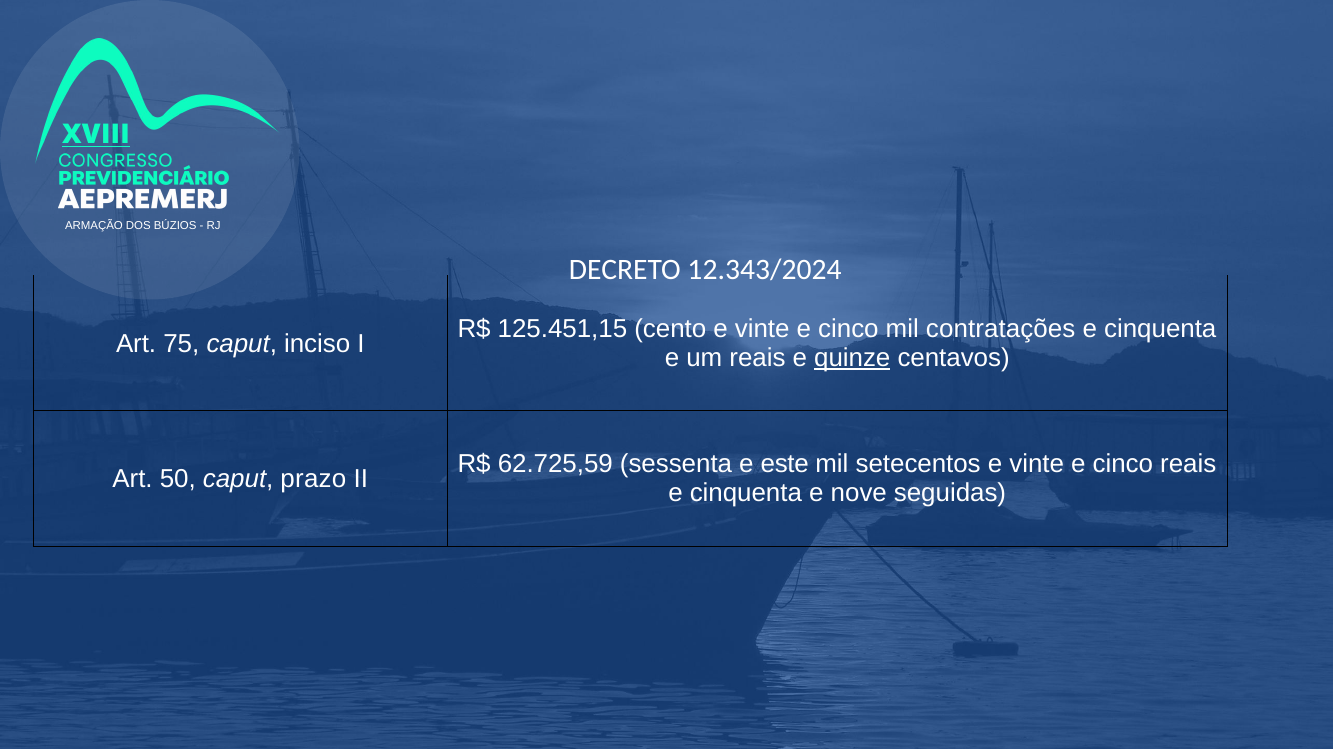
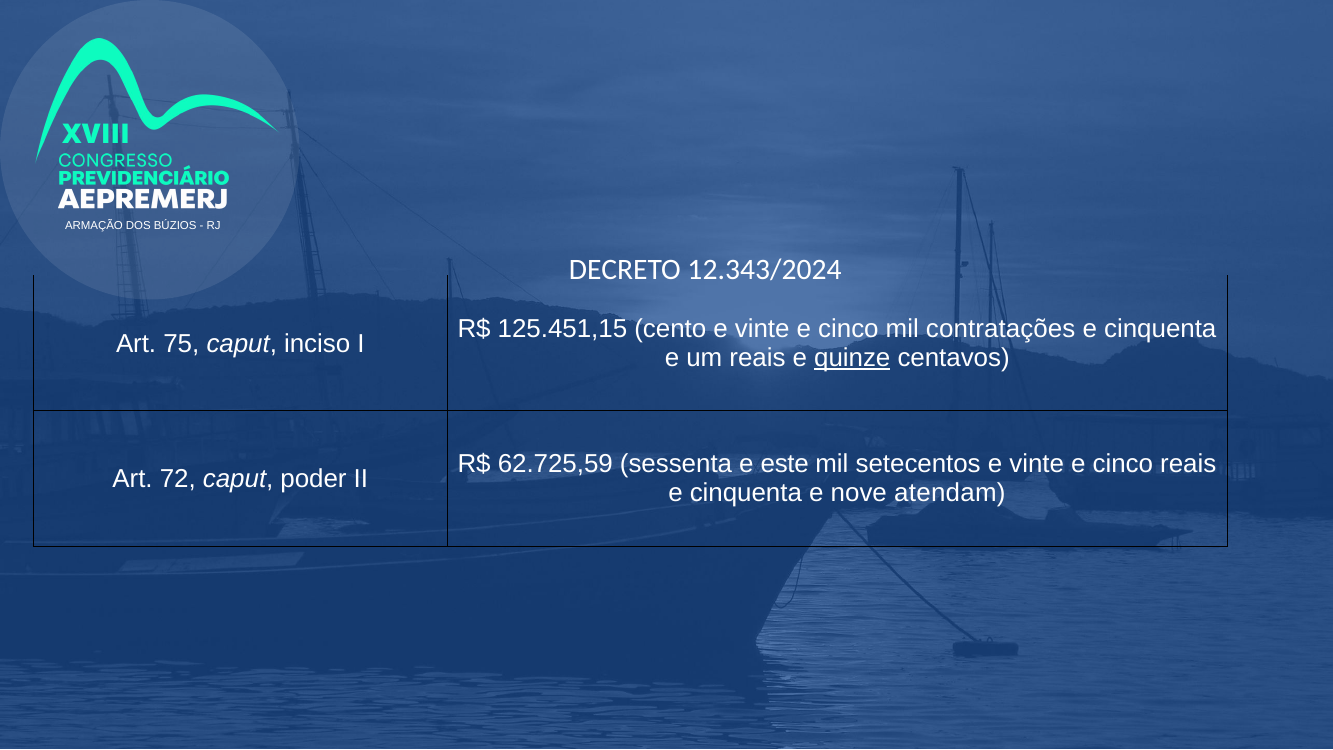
XVIII underline: present -> none (96, 135)
50: 50 -> 72 (178, 479)
prazo: prazo -> poder (314, 479)
seguidas: seguidas -> atendam (950, 493)
